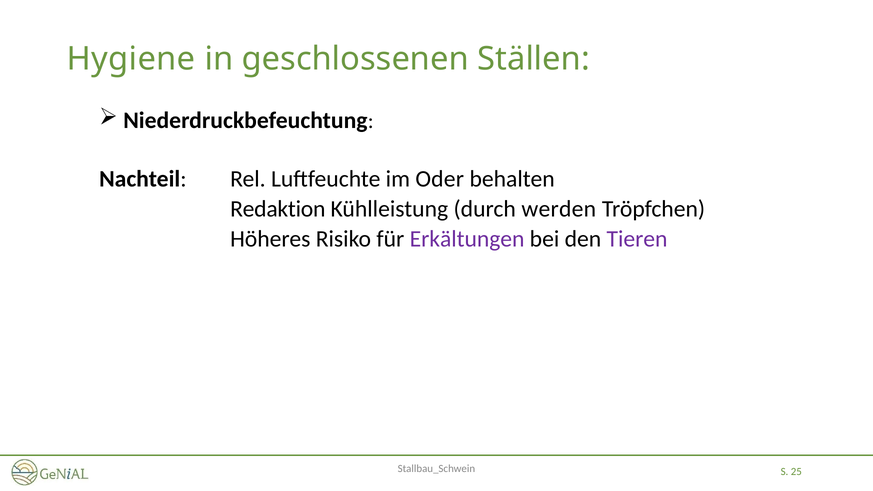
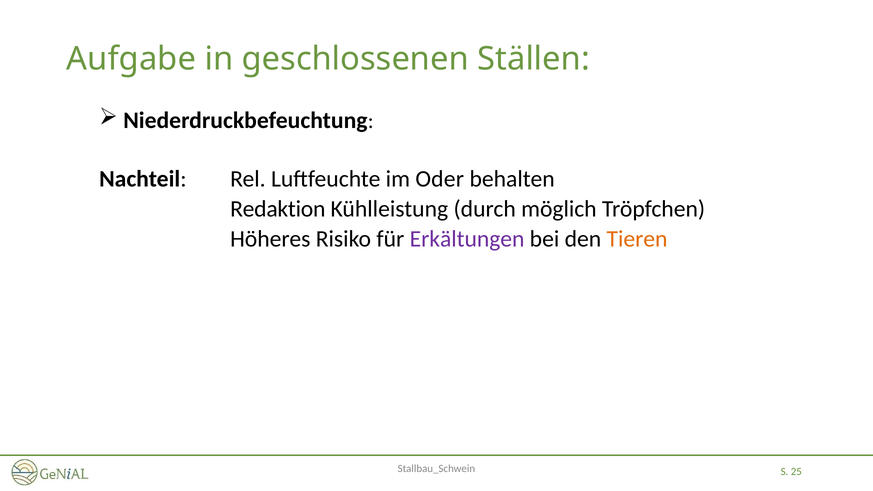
Hygiene: Hygiene -> Aufgabe (131, 59)
werden: werden -> möglich (559, 209)
Tieren colour: purple -> orange (637, 239)
